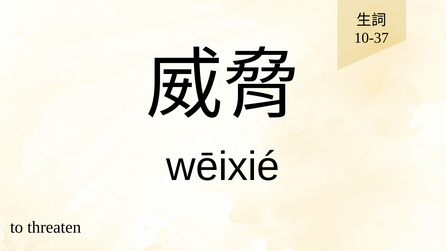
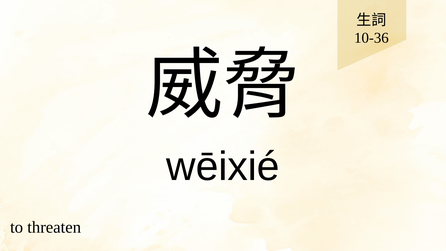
10-37: 10-37 -> 10-36 (371, 38)
